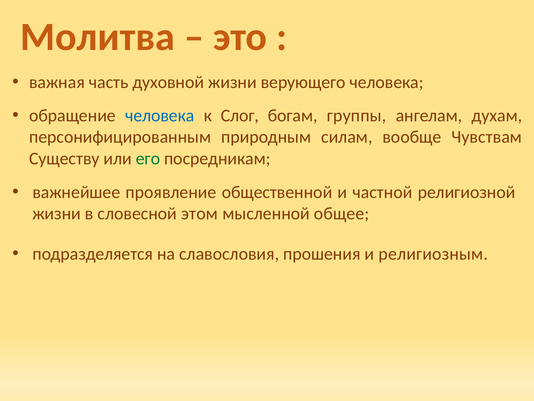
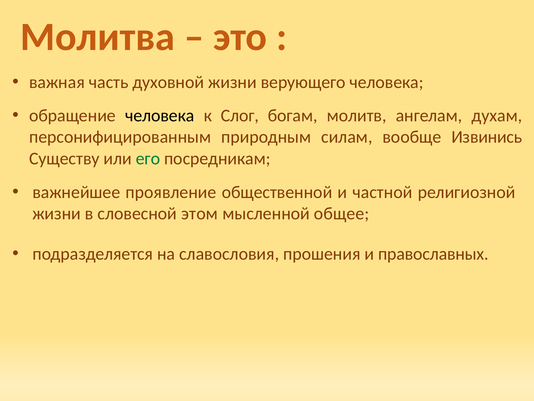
человека colour: blue -> black (160, 116)
группы: группы -> молитв (357, 116)
Чувствам: Чувствам -> Извинись (487, 137)
религиозным: религиозным -> православных (433, 254)
